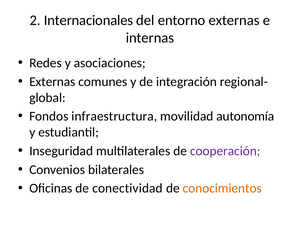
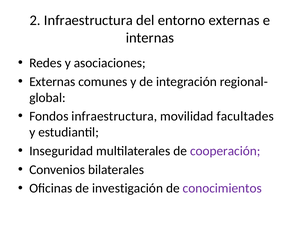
2 Internacionales: Internacionales -> Infraestructura (88, 20)
autonomía: autonomía -> facultades (245, 116)
conectividad: conectividad -> investigación (128, 188)
conocimientos colour: orange -> purple (222, 188)
